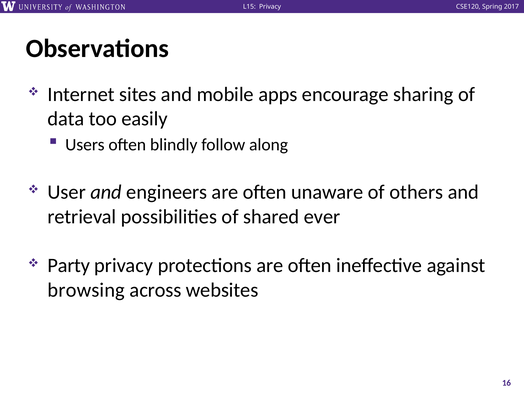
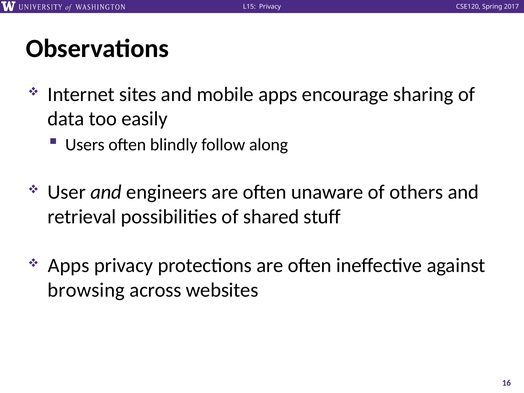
ever: ever -> stuff (322, 217)
Party: Party -> Apps (69, 266)
